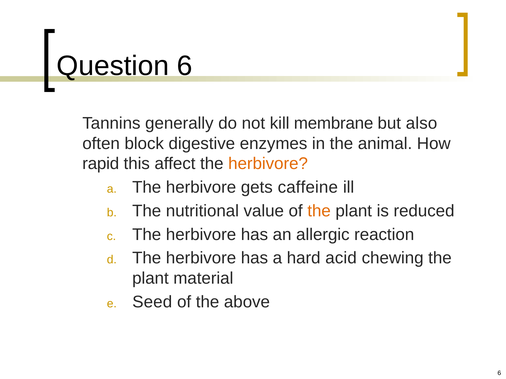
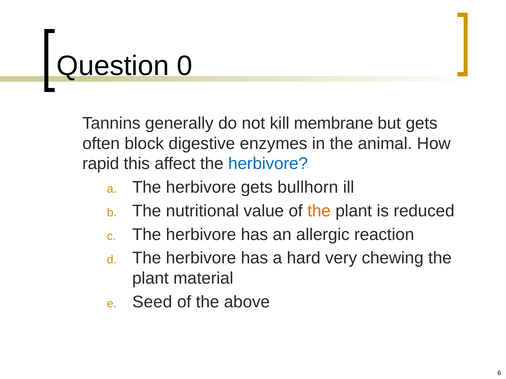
Question 6: 6 -> 0 (185, 66)
but also: also -> gets (422, 123)
herbivore colour: orange -> blue (268, 164)
caffeine: caffeine -> bullhorn (308, 188)
acid: acid -> very (341, 258)
